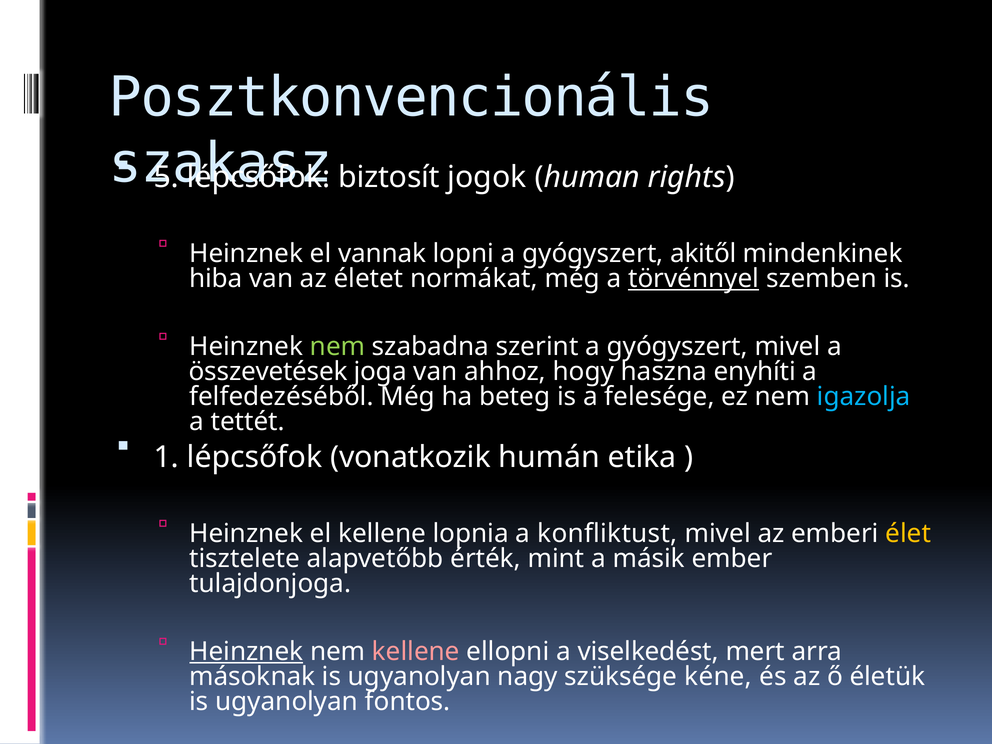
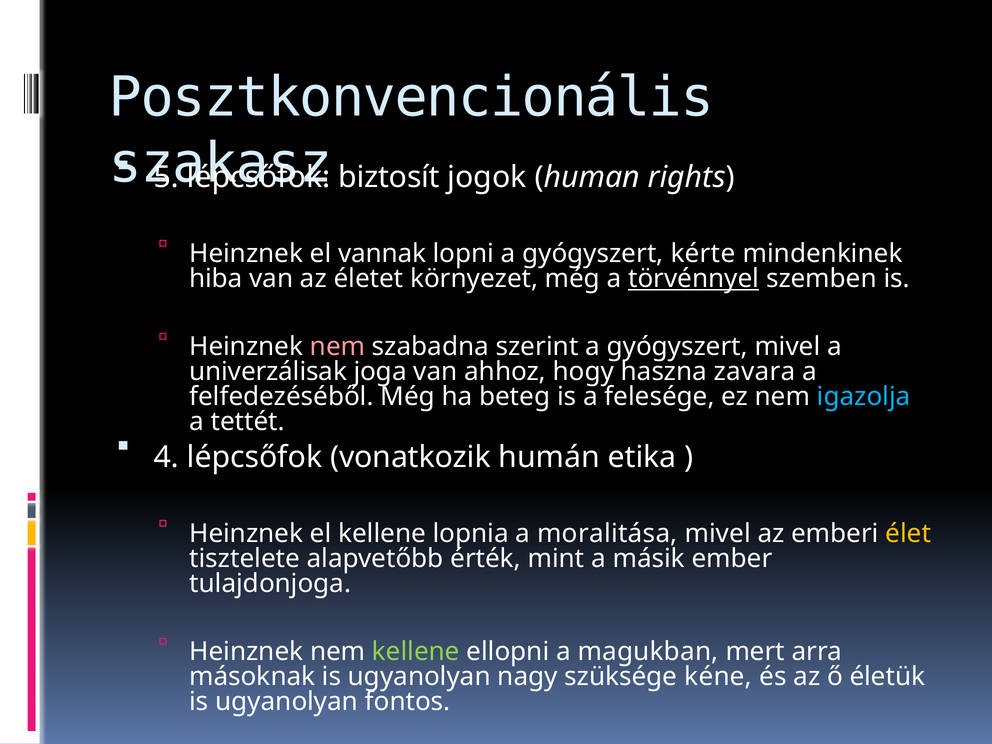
akitől: akitől -> kérte (703, 253)
normákat: normákat -> környezet (474, 279)
nem colour: light green -> pink (338, 346)
összevetések: összevetések -> univerzálisak (268, 372)
enyhíti: enyhíti -> zavara (755, 372)
1: 1 -> 4 (166, 457)
konfliktust: konfliktust -> moralitása (607, 533)
Heinznek underline: present -> none (246, 652)
kellene colour: pink -> light green (416, 652)
viselkedést: viselkedést -> magukban (648, 652)
